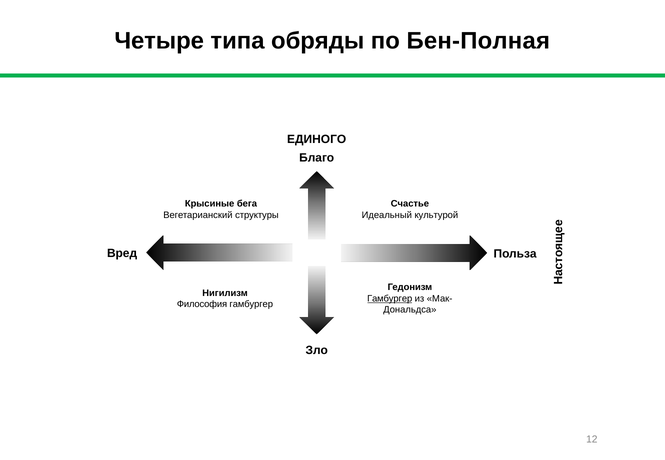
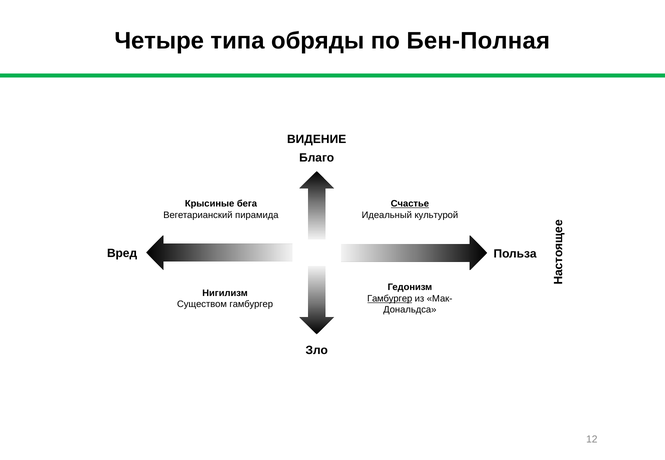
ЕДИНОГО: ЕДИНОГО -> ВИДЕНИЕ (317, 139)
Счастье underline: none -> present (410, 204)
структуры: структуры -> пирамида (257, 215)
Философия: Философия -> Существом (202, 305)
